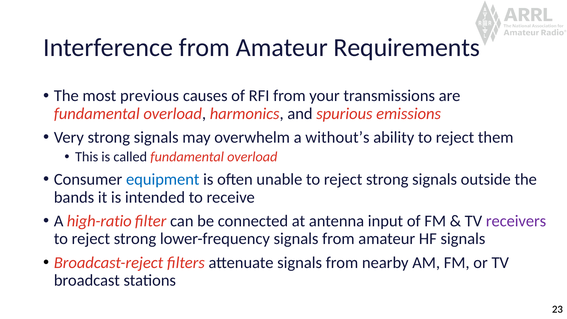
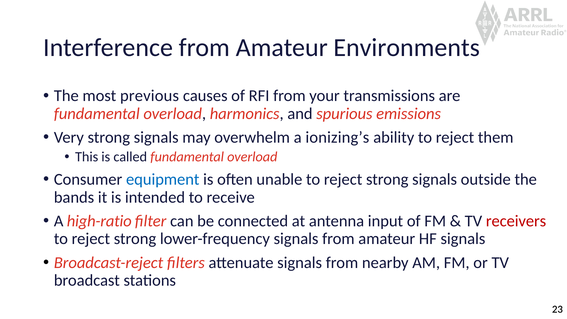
Requirements: Requirements -> Environments (407, 48)
without’s: without’s -> ionizing’s (337, 137)
receivers colour: purple -> red (516, 221)
